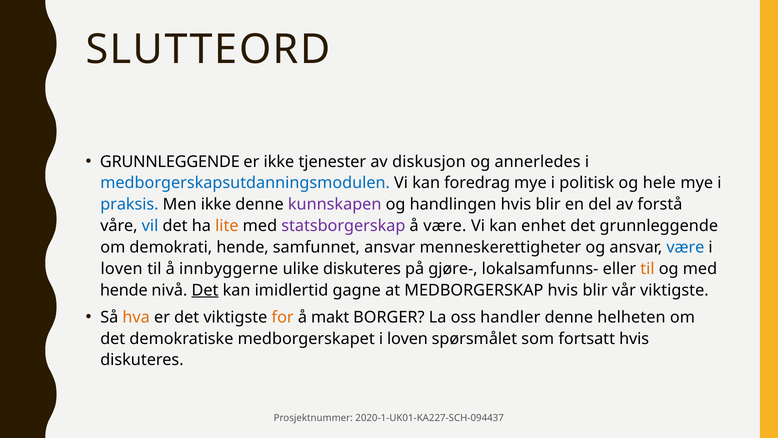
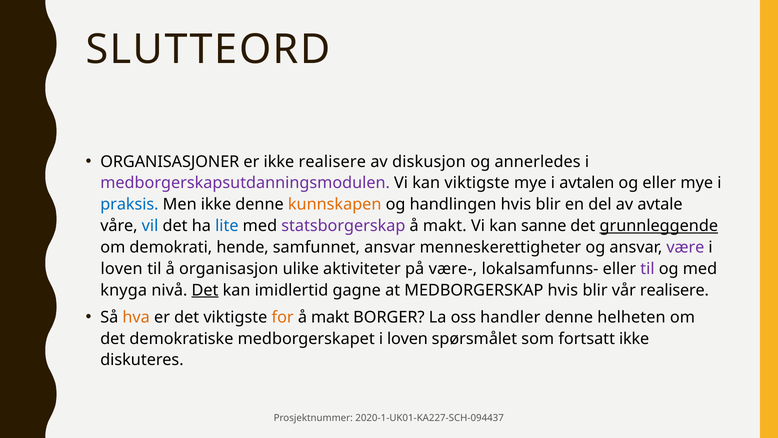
GRUNNLEGGENDE: GRUNNLEGGENDE -> ORGANISASJONER (170, 162)
ikke tjenester: tjenester -> realisere (332, 162)
medborgerskapsutdanningsmodulen colour: blue -> purple (245, 183)
kan foredrag: foredrag -> viktigste (477, 183)
politisk: politisk -> avtalen (587, 183)
og hele: hele -> eller (659, 183)
kunnskapen colour: purple -> orange (335, 204)
forstå: forstå -> avtale (660, 204)
lite colour: orange -> blue (227, 226)
være: være -> makt (445, 226)
enhet: enhet -> sanne (544, 226)
grunnleggende underline: none -> present (659, 226)
være colour: blue -> purple (685, 247)
innbyggerne: innbyggerne -> organisasjon (229, 269)
ulike diskuteres: diskuteres -> aktiviteter (362, 269)
gjøre-: gjøre- -> være- (453, 269)
til colour: orange -> purple (647, 269)
hende: hende -> knyga (124, 290)
vår viktigste: viktigste -> realisere (674, 290)
fortsatt hvis: hvis -> ikke (634, 338)
